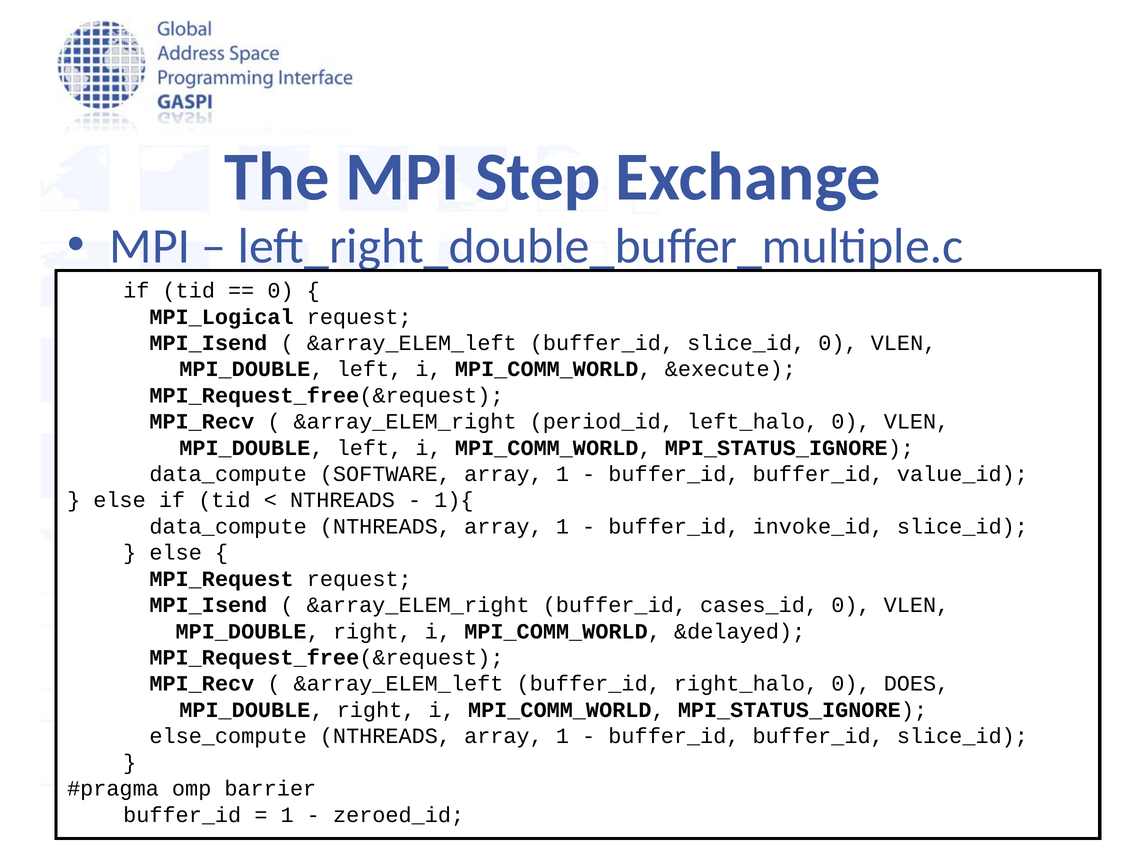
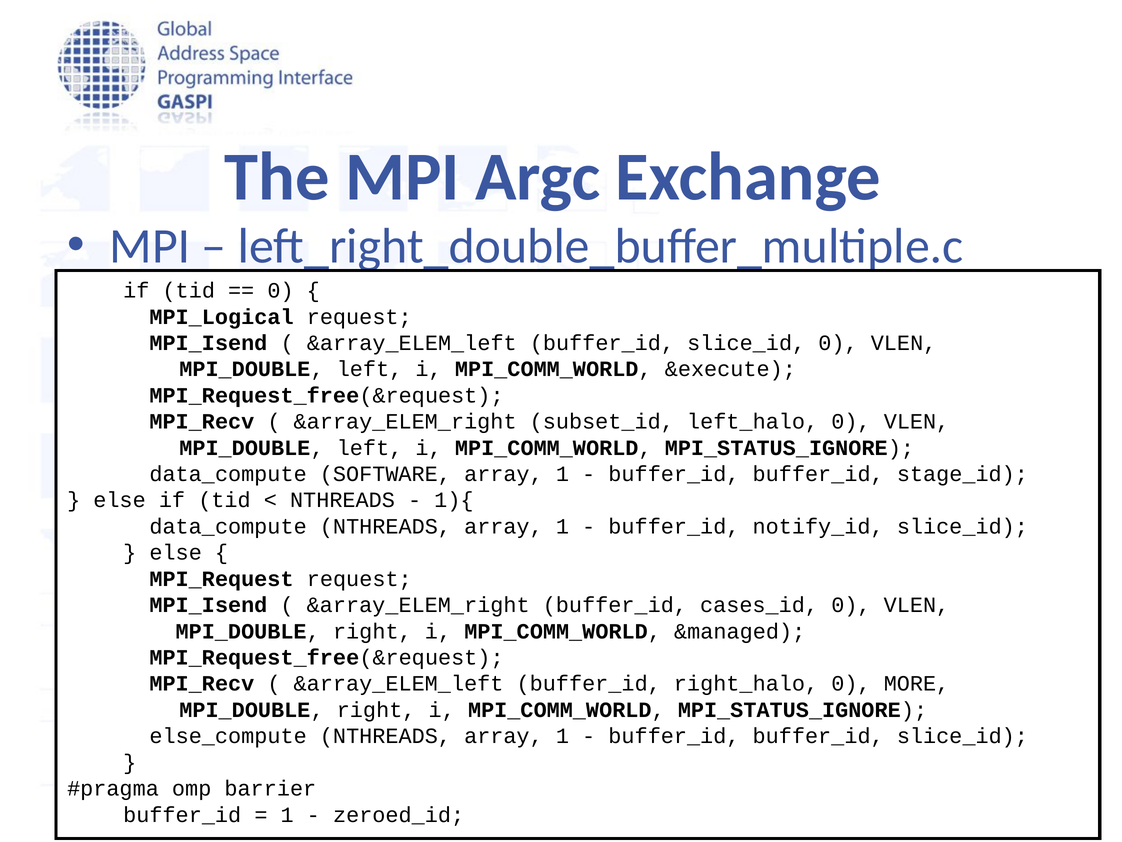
Step: Step -> Argc (538, 177)
period_id: period_id -> subset_id (602, 421)
value_id: value_id -> stage_id (962, 474)
invoke_id: invoke_id -> notify_id (818, 526)
&delayed: &delayed -> &managed (740, 631)
DOES: DOES -> MORE (917, 683)
